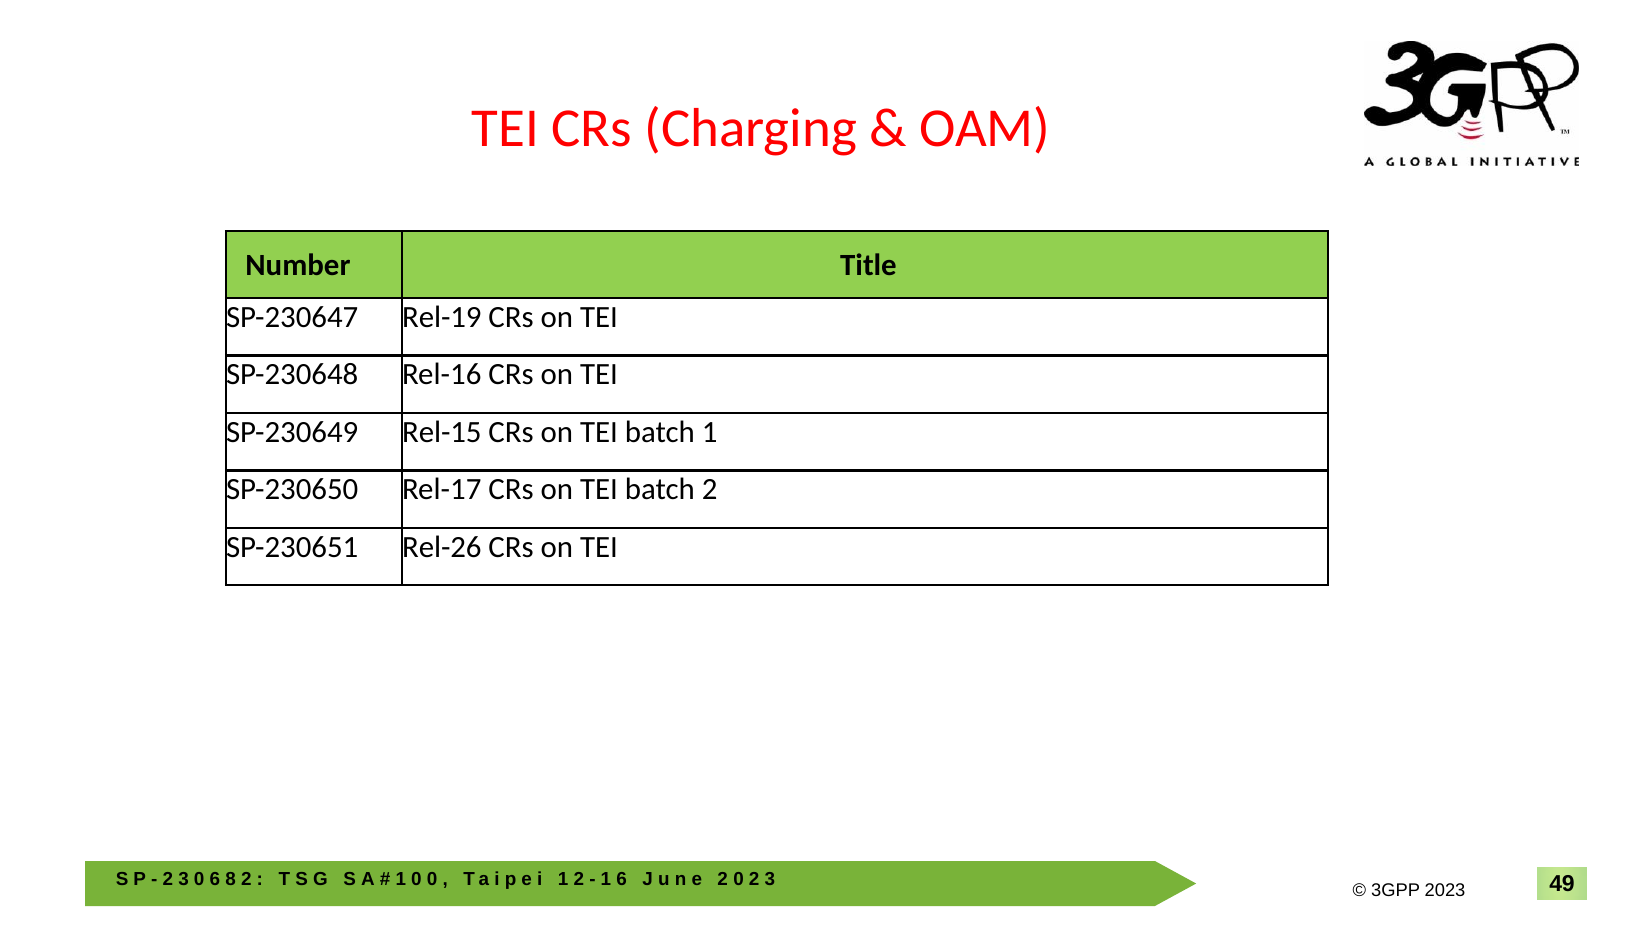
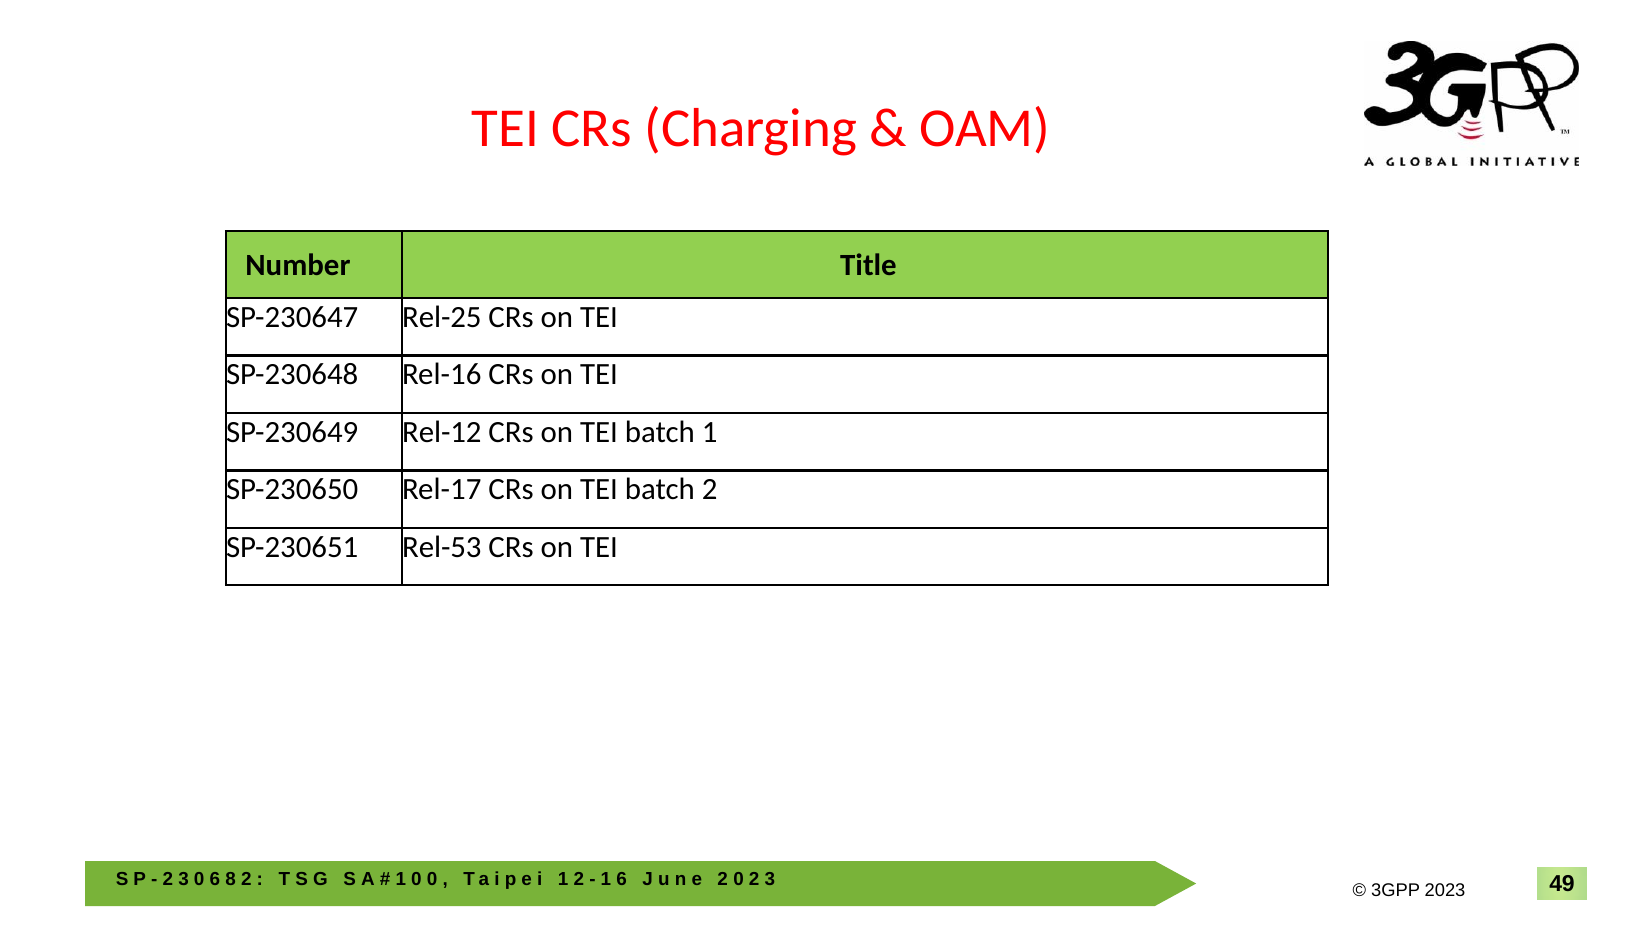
Rel-19: Rel-19 -> Rel-25 (442, 318)
Rel-15: Rel-15 -> Rel-12 (442, 432)
Rel-26: Rel-26 -> Rel-53 (442, 547)
